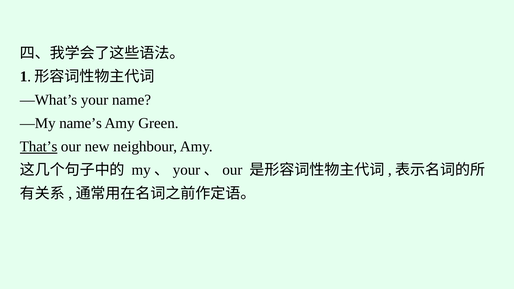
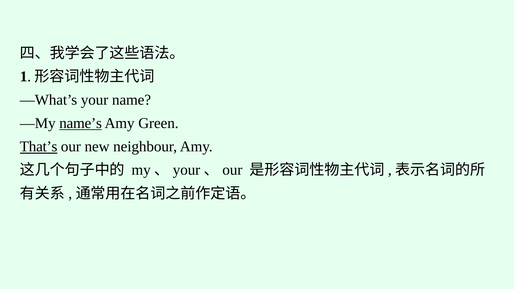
name’s underline: none -> present (81, 123)
